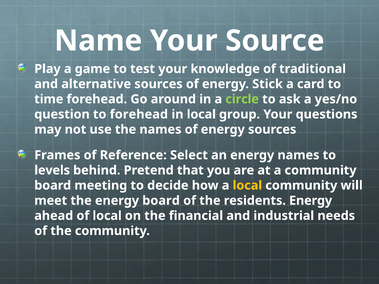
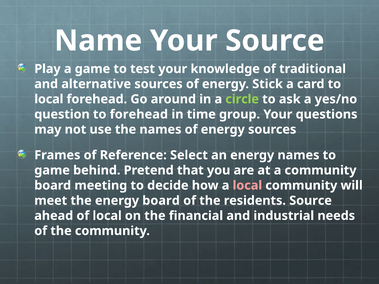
time: time -> local (49, 99)
in local: local -> time (201, 114)
levels: levels -> game (52, 170)
local colour: yellow -> pink (247, 186)
residents Energy: Energy -> Source (311, 201)
